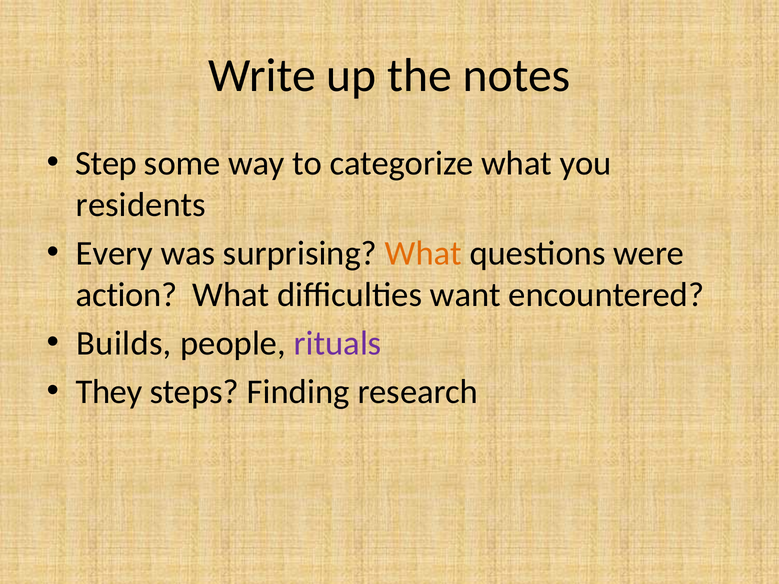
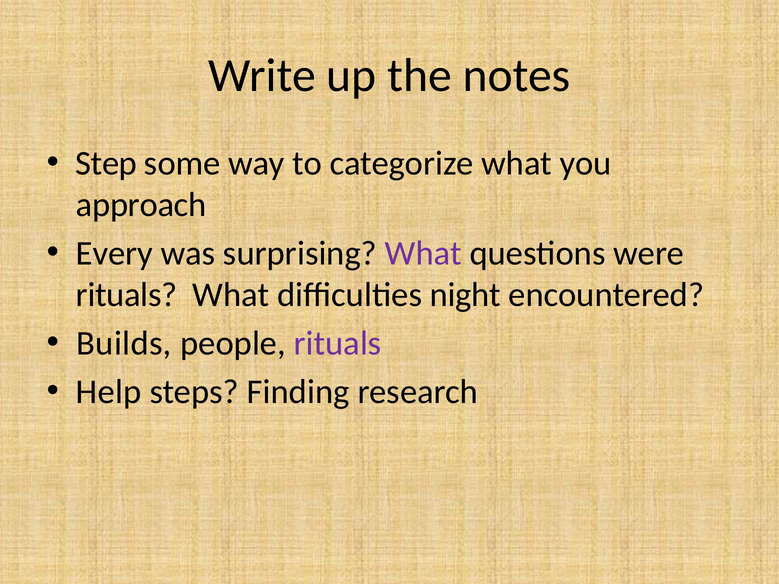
residents: residents -> approach (141, 205)
What colour: orange -> purple (423, 253)
action: action -> rituals (127, 295)
want: want -> night (465, 295)
They: They -> Help (109, 392)
